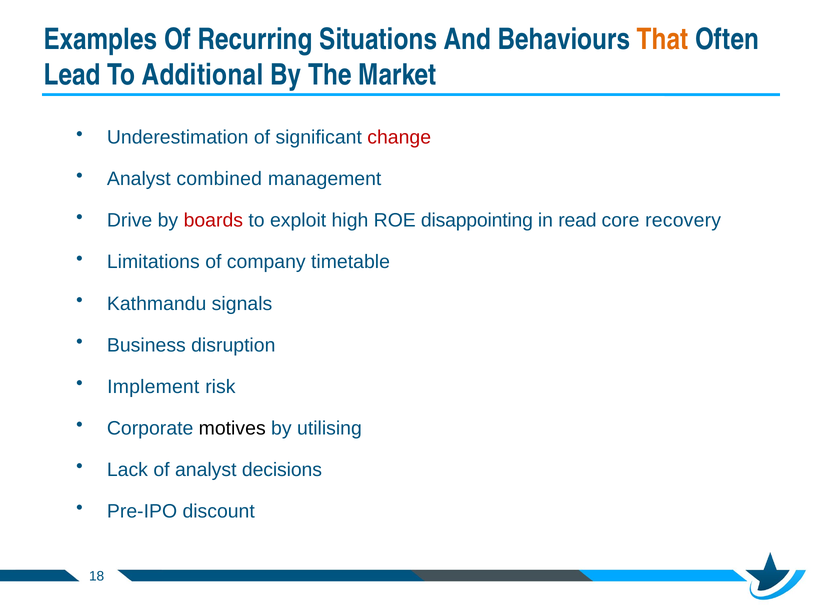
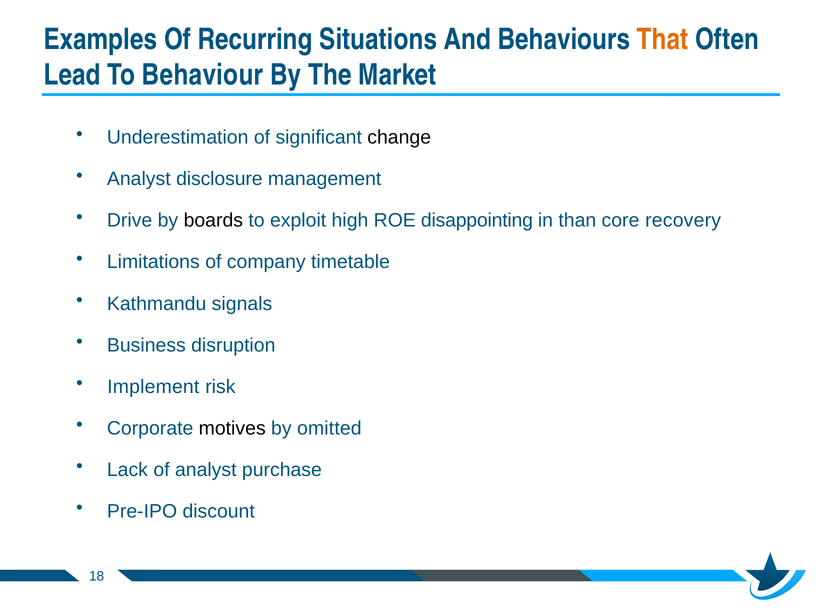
Additional: Additional -> Behaviour (203, 75)
change colour: red -> black (399, 138)
combined: combined -> disclosure (219, 179)
boards colour: red -> black (213, 221)
read: read -> than (577, 221)
utilising: utilising -> omitted (329, 429)
decisions: decisions -> purchase (282, 470)
